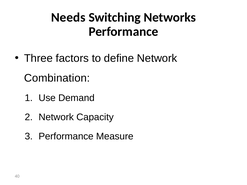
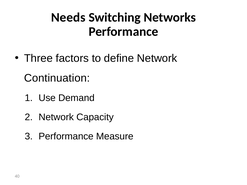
Combination: Combination -> Continuation (57, 78)
